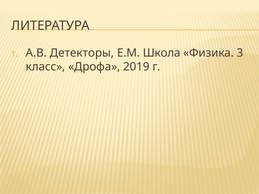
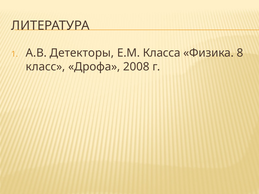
Школа: Школа -> Класса (162, 53)
3: 3 -> 8 (240, 53)
2019: 2019 -> 2008 (136, 67)
